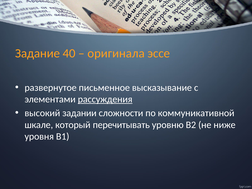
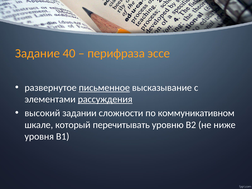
оригинала: оригинала -> перифраза (116, 53)
письменное underline: none -> present (104, 88)
коммуникативной: коммуникативной -> коммуникативном (196, 113)
